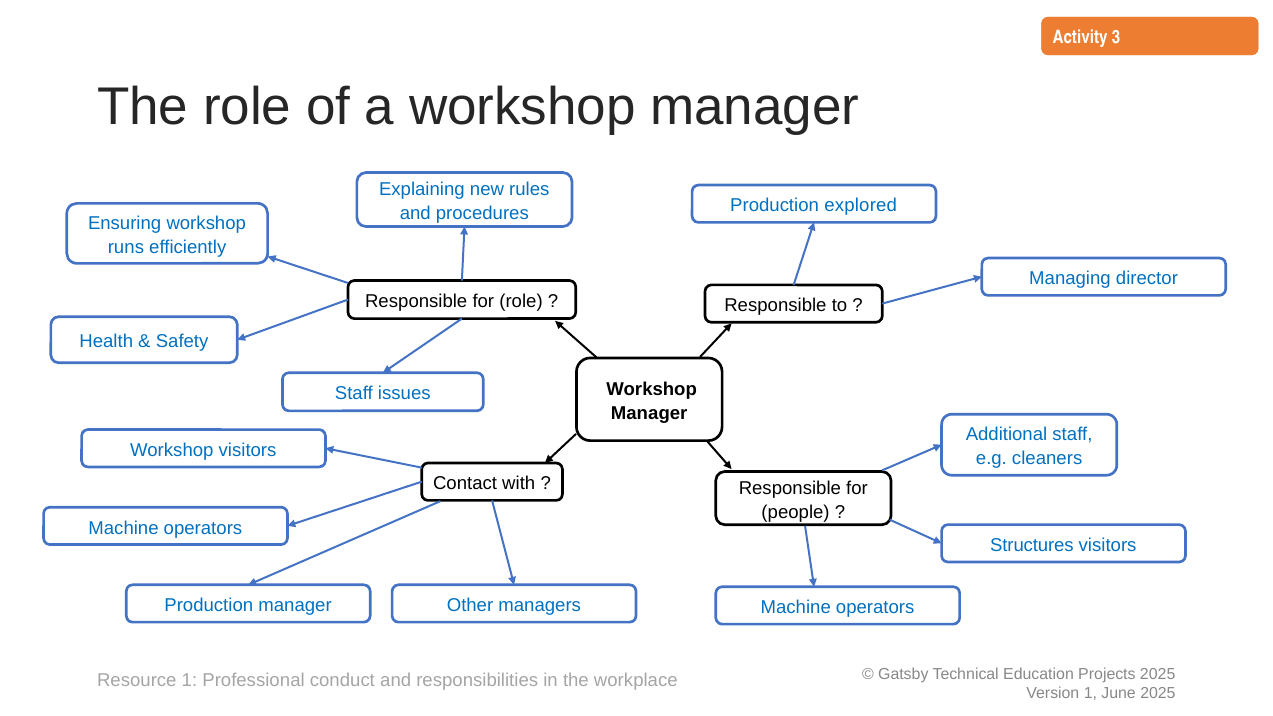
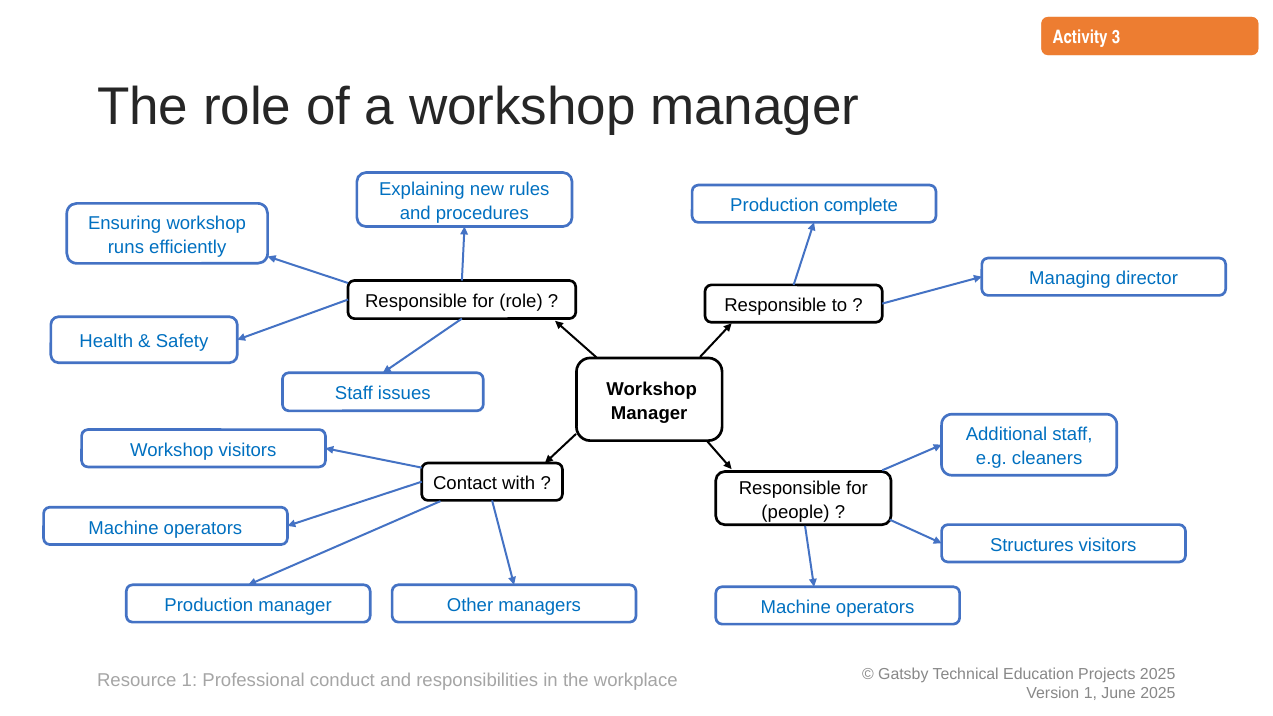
explored: explored -> complete (861, 206)
